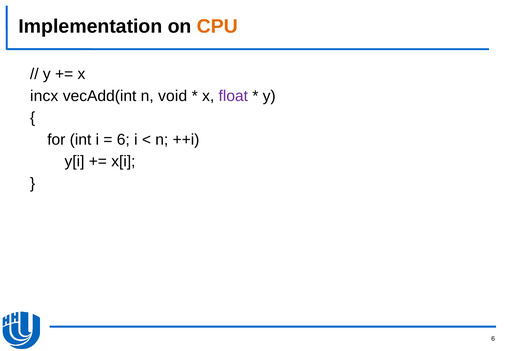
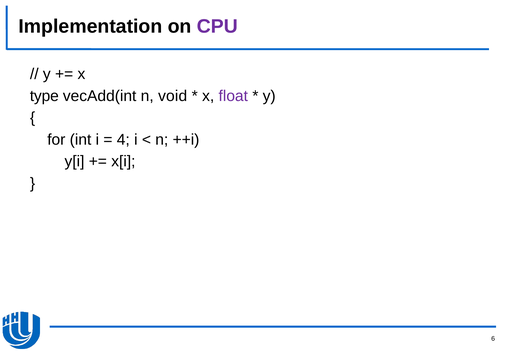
CPU colour: orange -> purple (217, 26)
incx: incx -> type (44, 96)
6: 6 -> 4 (123, 139)
